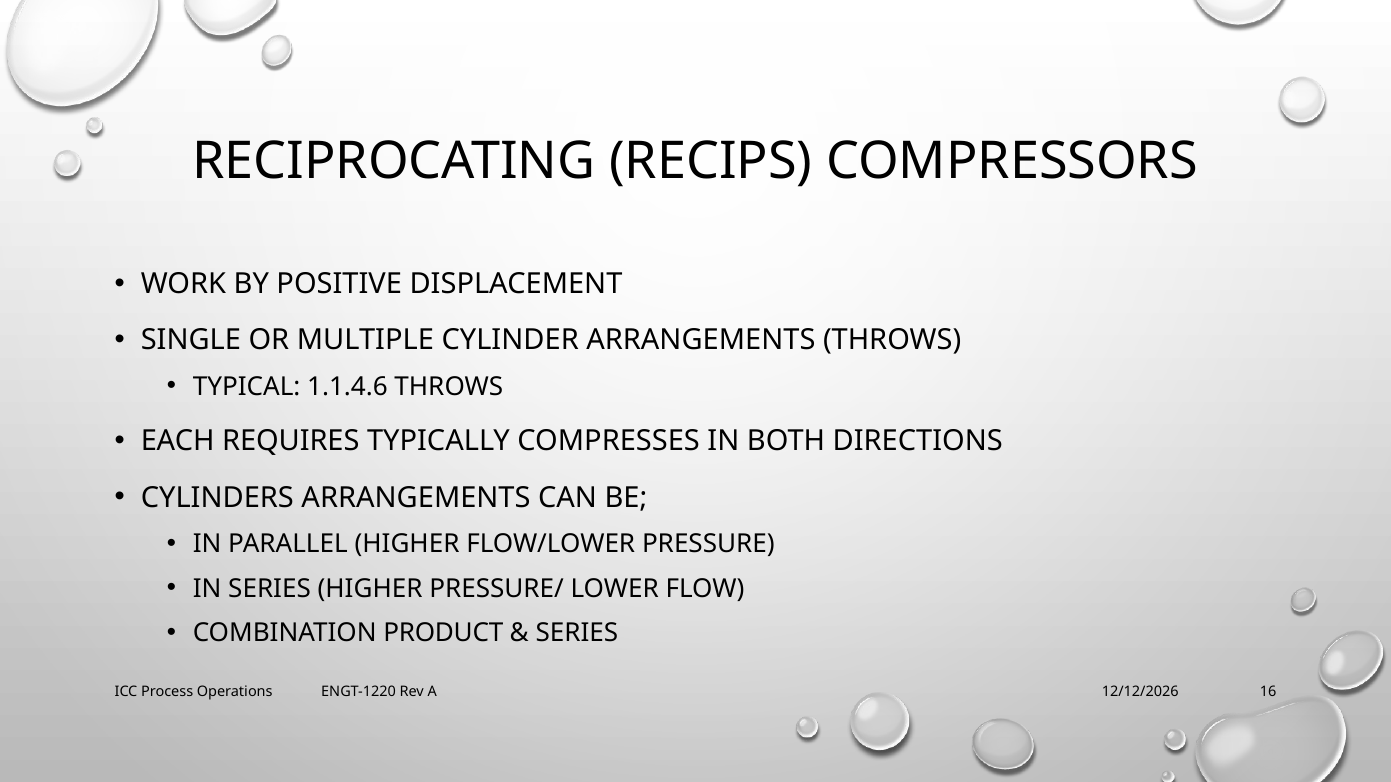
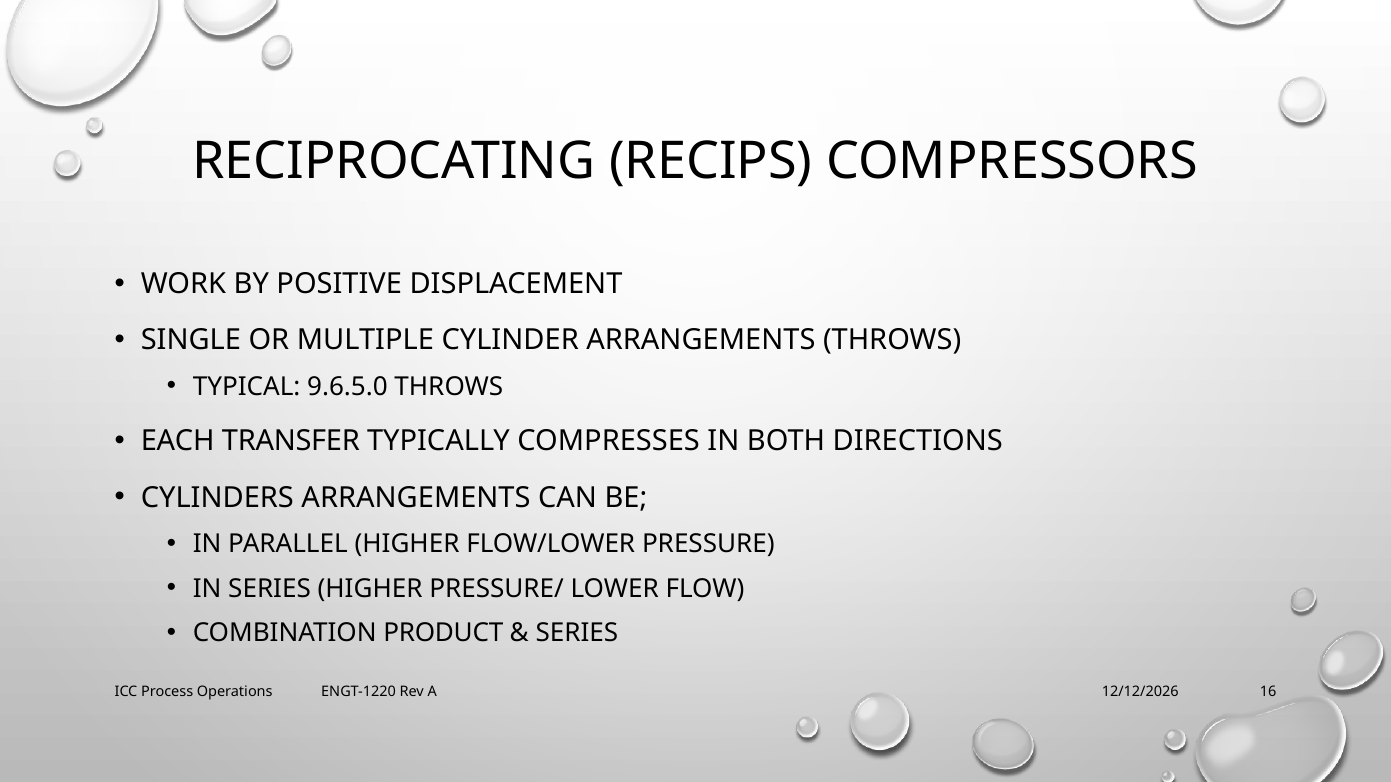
1.1.4.6: 1.1.4.6 -> 9.6.5.0 (347, 387)
REQUIRES: REQUIRES -> TRANSFER (291, 442)
